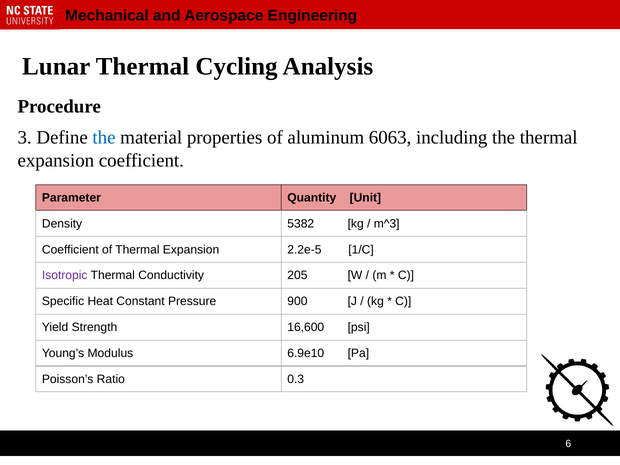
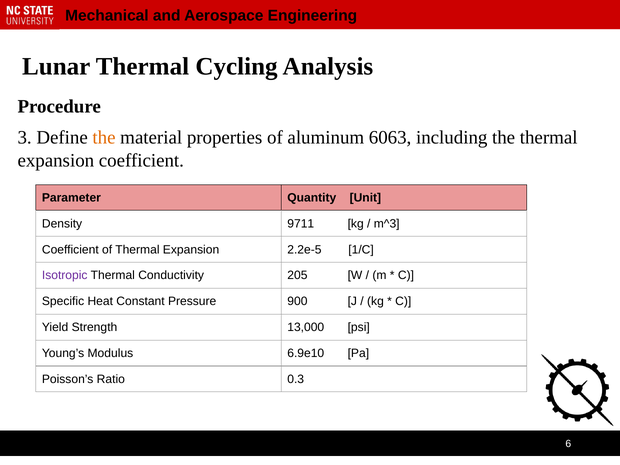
the colour: blue -> orange (104, 138)
5382: 5382 -> 9711 (301, 224)
16,600: 16,600 -> 13,000 (306, 327)
